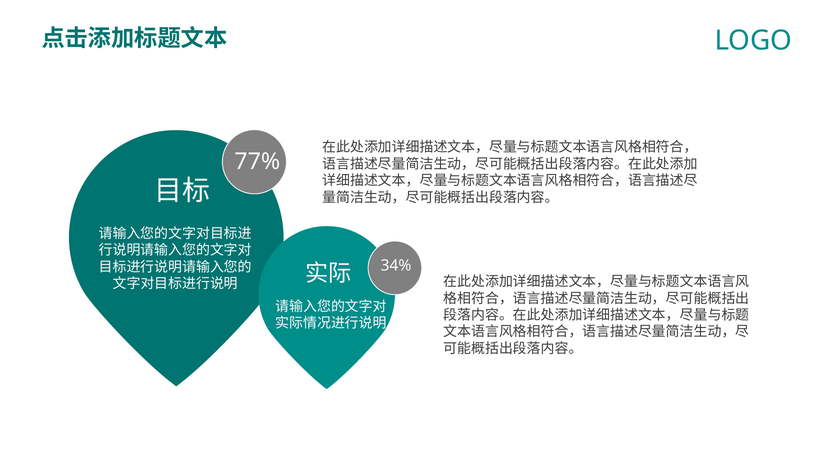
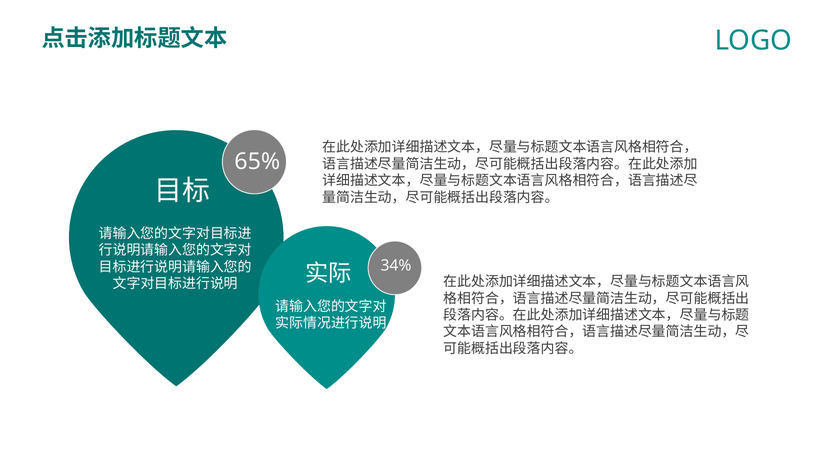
77%: 77% -> 65% (257, 161)
